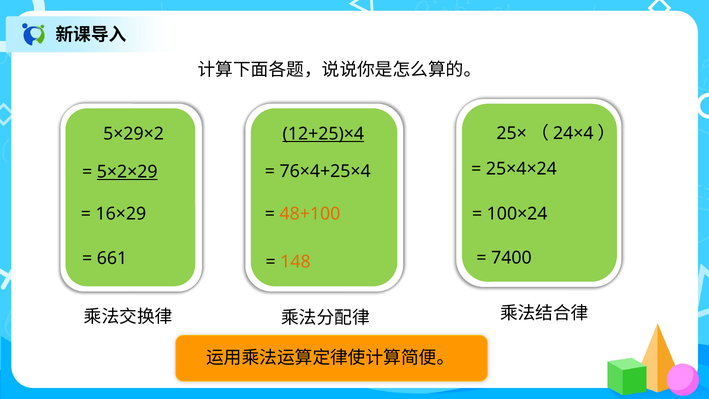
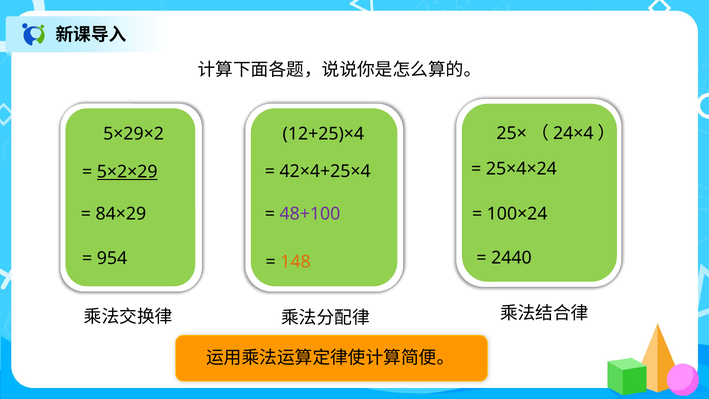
12+25)×4 underline: present -> none (323, 134)
76×4+25×4: 76×4+25×4 -> 42×4+25×4 (325, 172)
16×29: 16×29 -> 84×29 (121, 214)
48+100 colour: orange -> purple (310, 214)
7400: 7400 -> 2440 (511, 258)
661: 661 -> 954 (112, 258)
